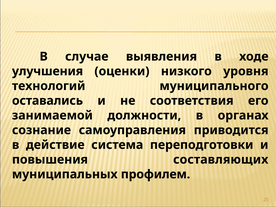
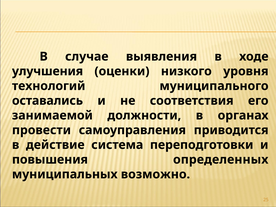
сознание: сознание -> провести (41, 130)
составляющих: составляющих -> определенных (221, 160)
профилем: профилем -> возможно (155, 174)
